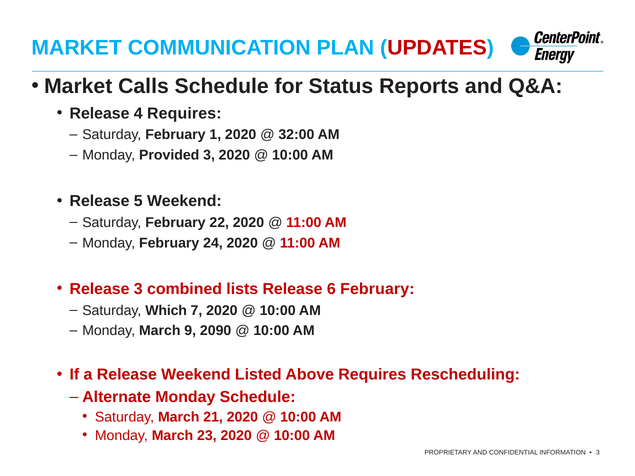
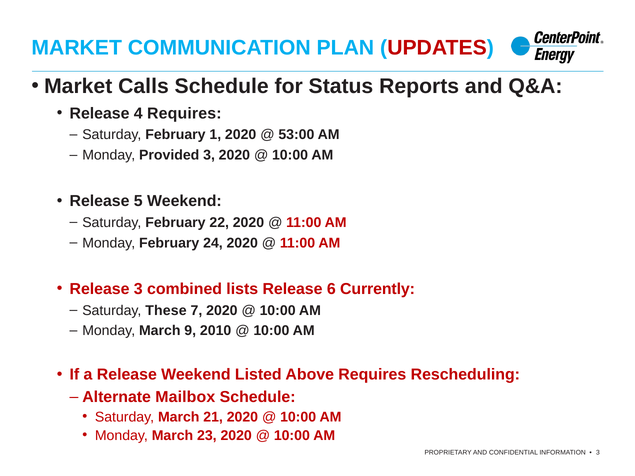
32:00: 32:00 -> 53:00 (296, 135)
6 February: February -> Currently (378, 289)
Which: Which -> These (166, 311)
2090: 2090 -> 2010 (216, 331)
Alternate Monday: Monday -> Mailbox (185, 397)
